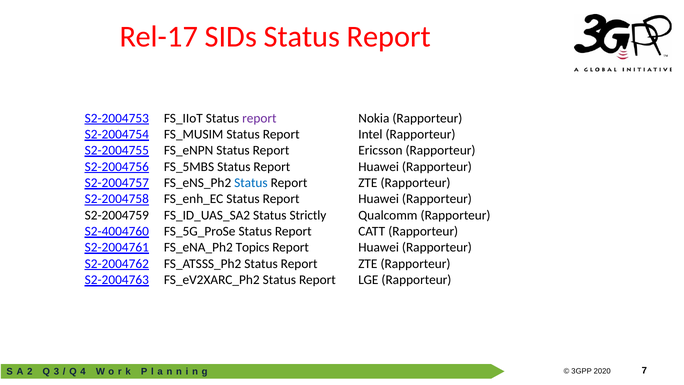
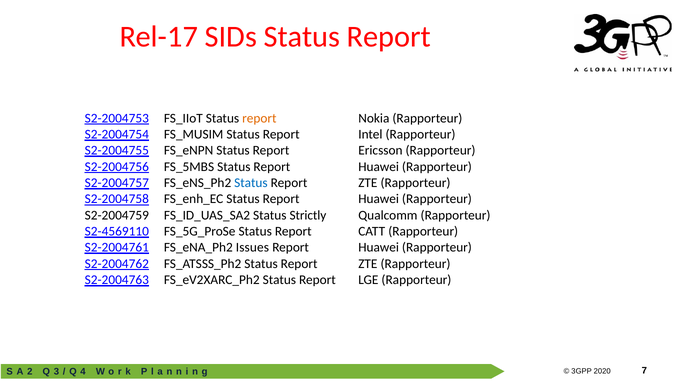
report colour: purple -> orange (259, 118)
S2-4004760: S2-4004760 -> S2-4569110 (117, 231)
Topics: Topics -> Issues (252, 247)
